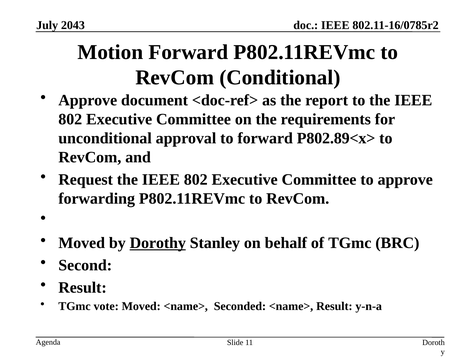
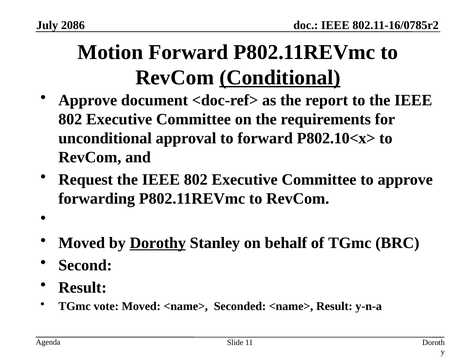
2043: 2043 -> 2086 (73, 25)
Conditional underline: none -> present (280, 78)
P802.89<x>: P802.89<x> -> P802.10<x> (336, 138)
